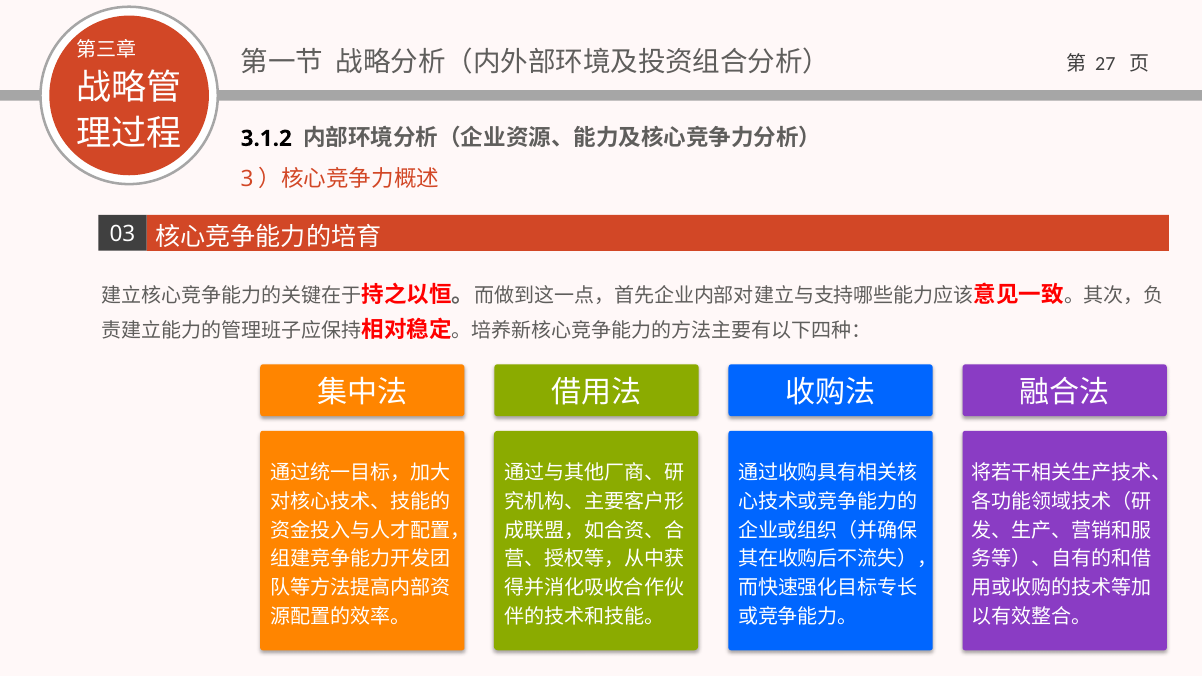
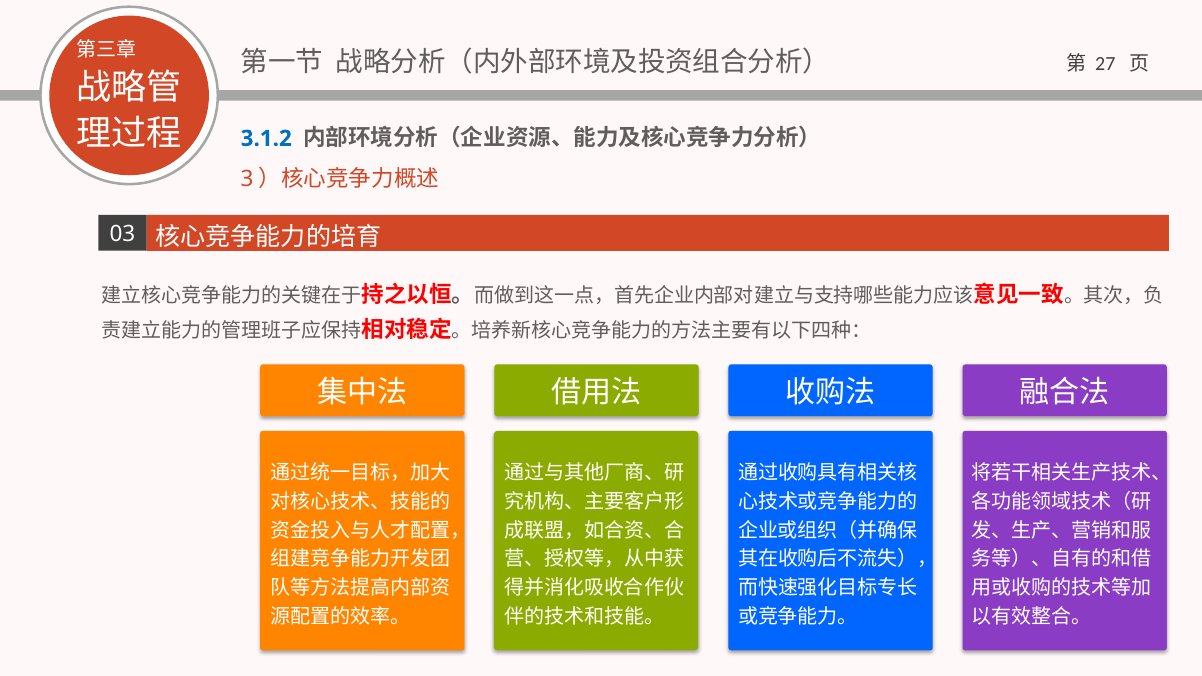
3.1.2 colour: black -> blue (266, 138)
